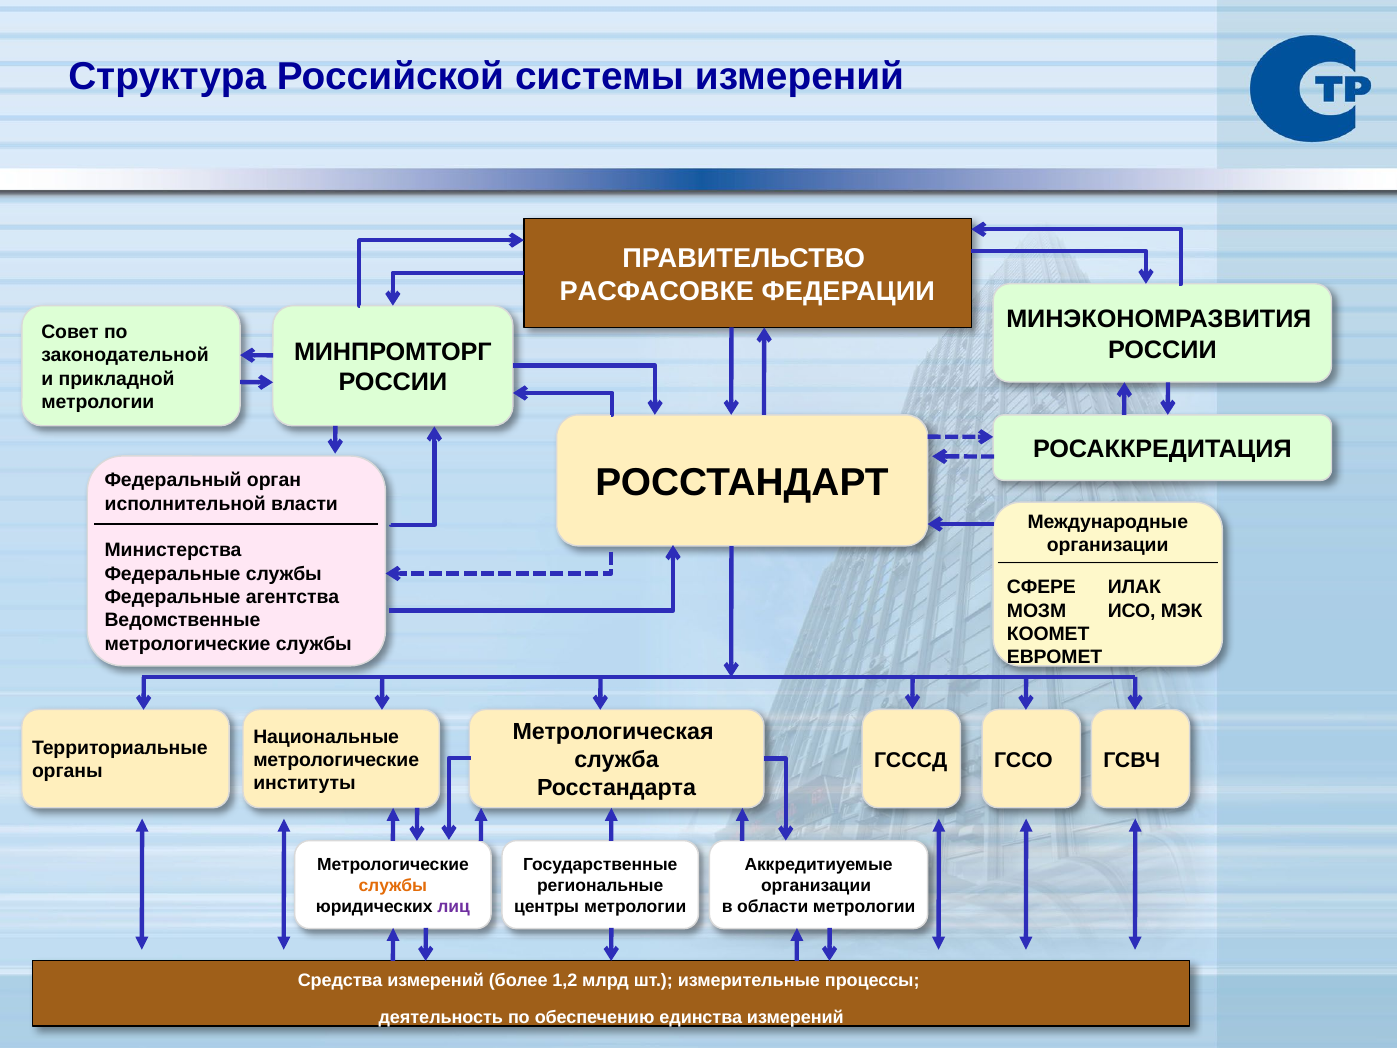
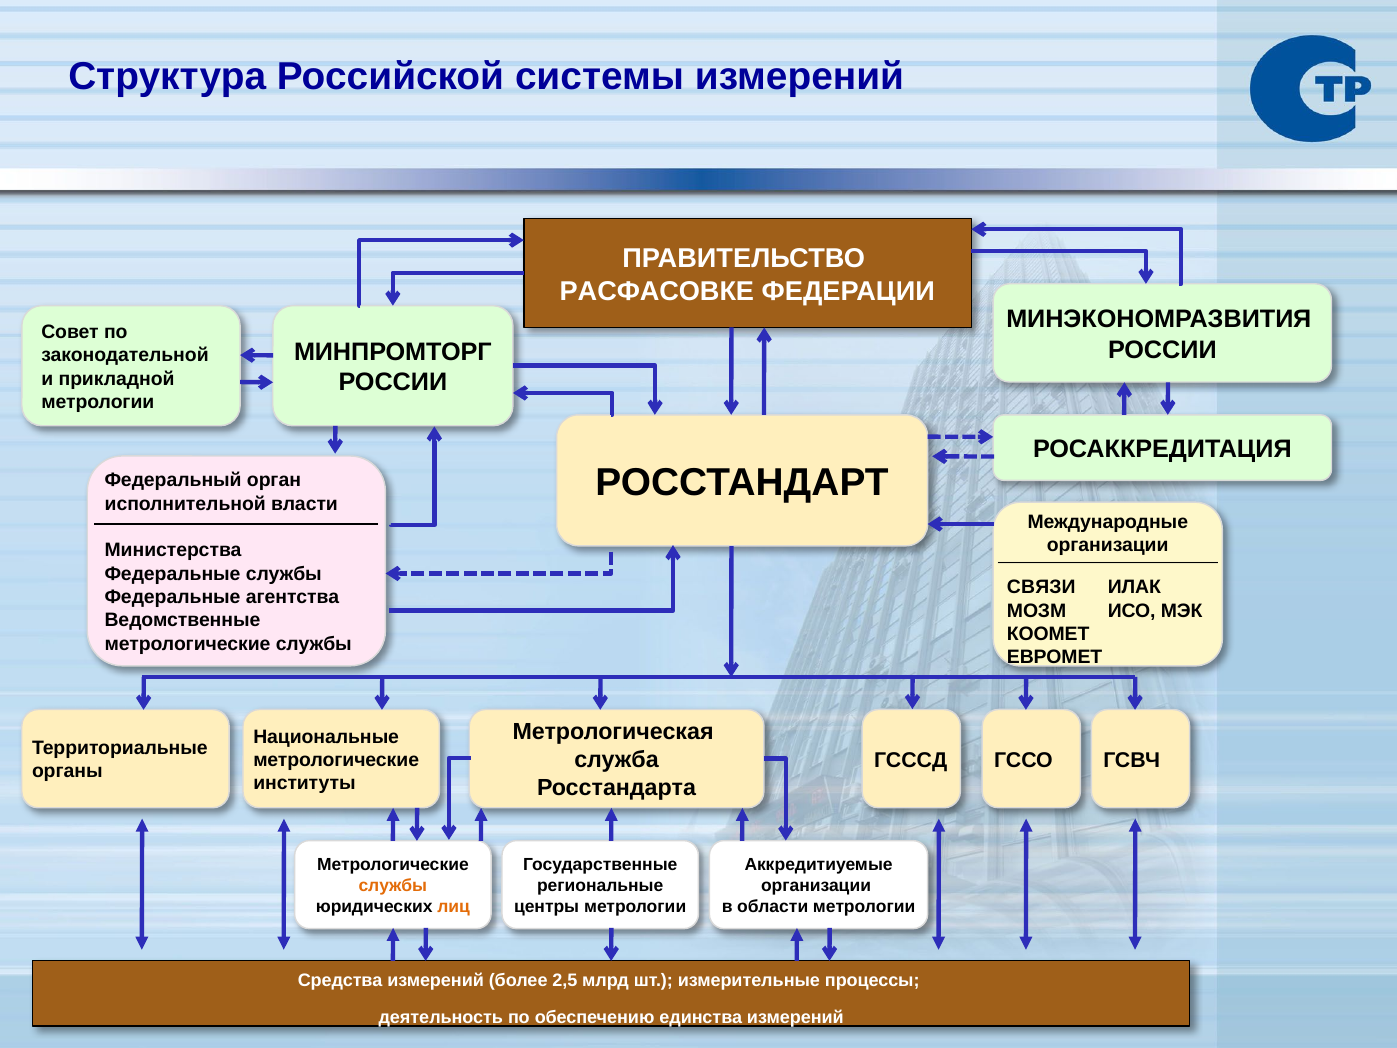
СФЕРЕ: СФЕРЕ -> СВЯЗИ (1041, 587)
лиц colour: purple -> orange (454, 907)
1,2: 1,2 -> 2,5 (565, 980)
